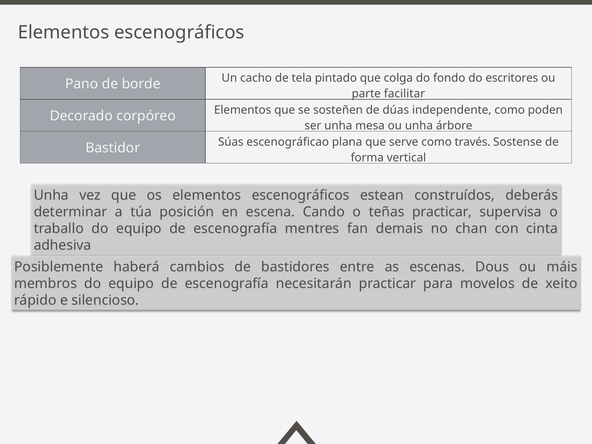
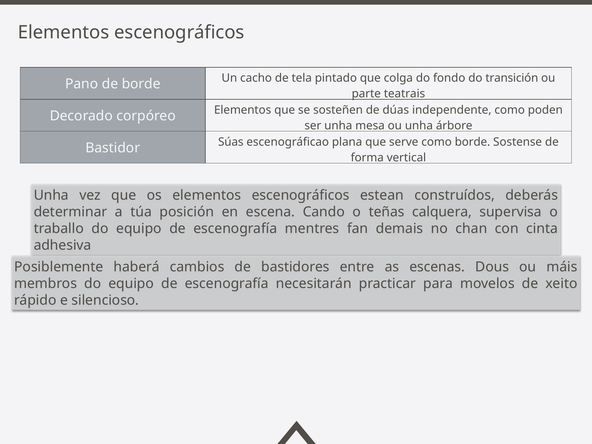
escritores: escritores -> transición (512, 78)
facilitar: facilitar -> teatrais (404, 94)
como través: través -> borde (472, 142)
teñas practicar: practicar -> calquera (442, 212)
